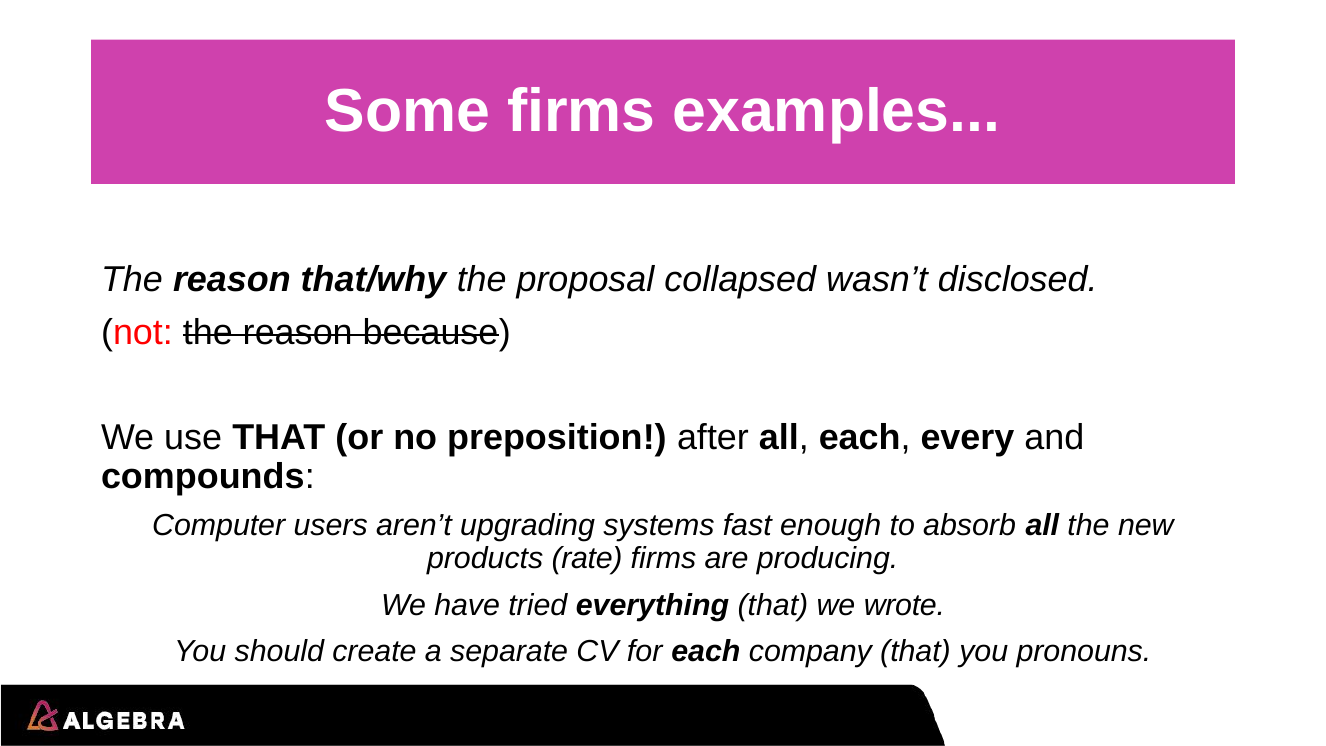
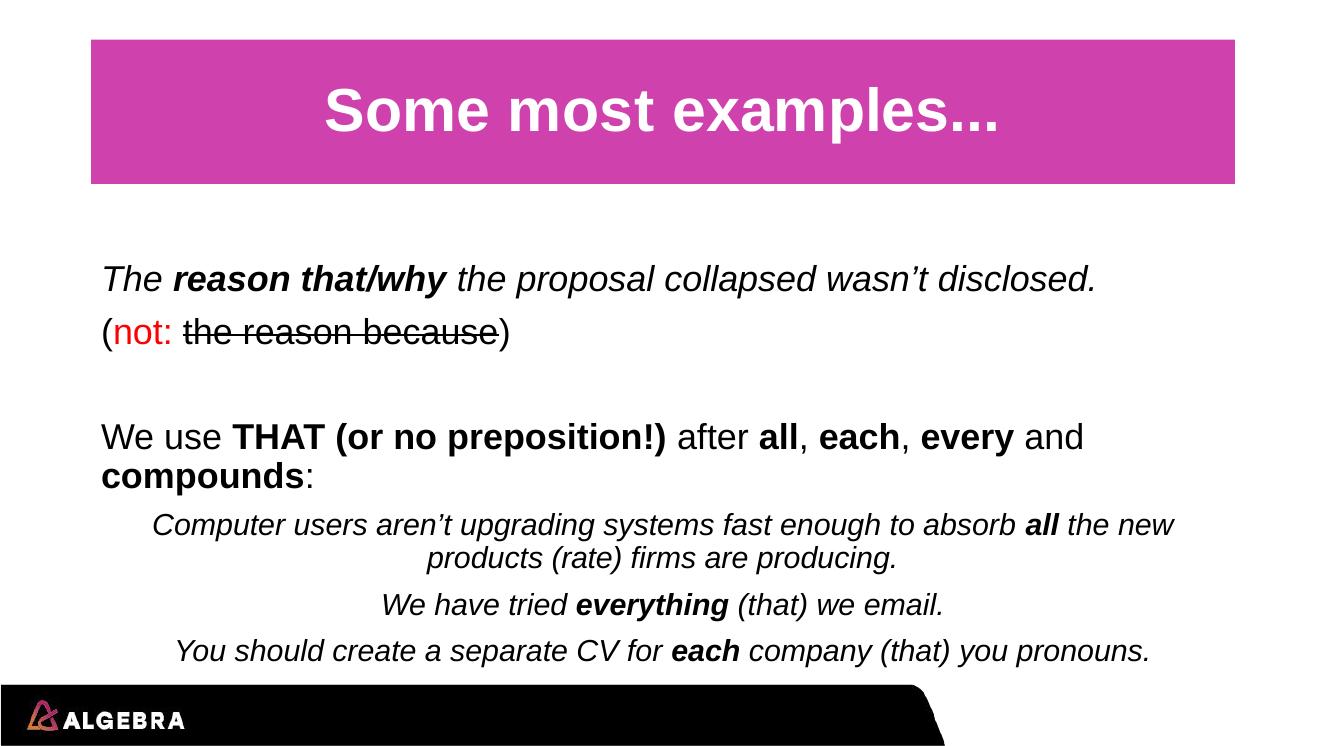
Some firms: firms -> most (581, 111)
wrote: wrote -> email (904, 605)
